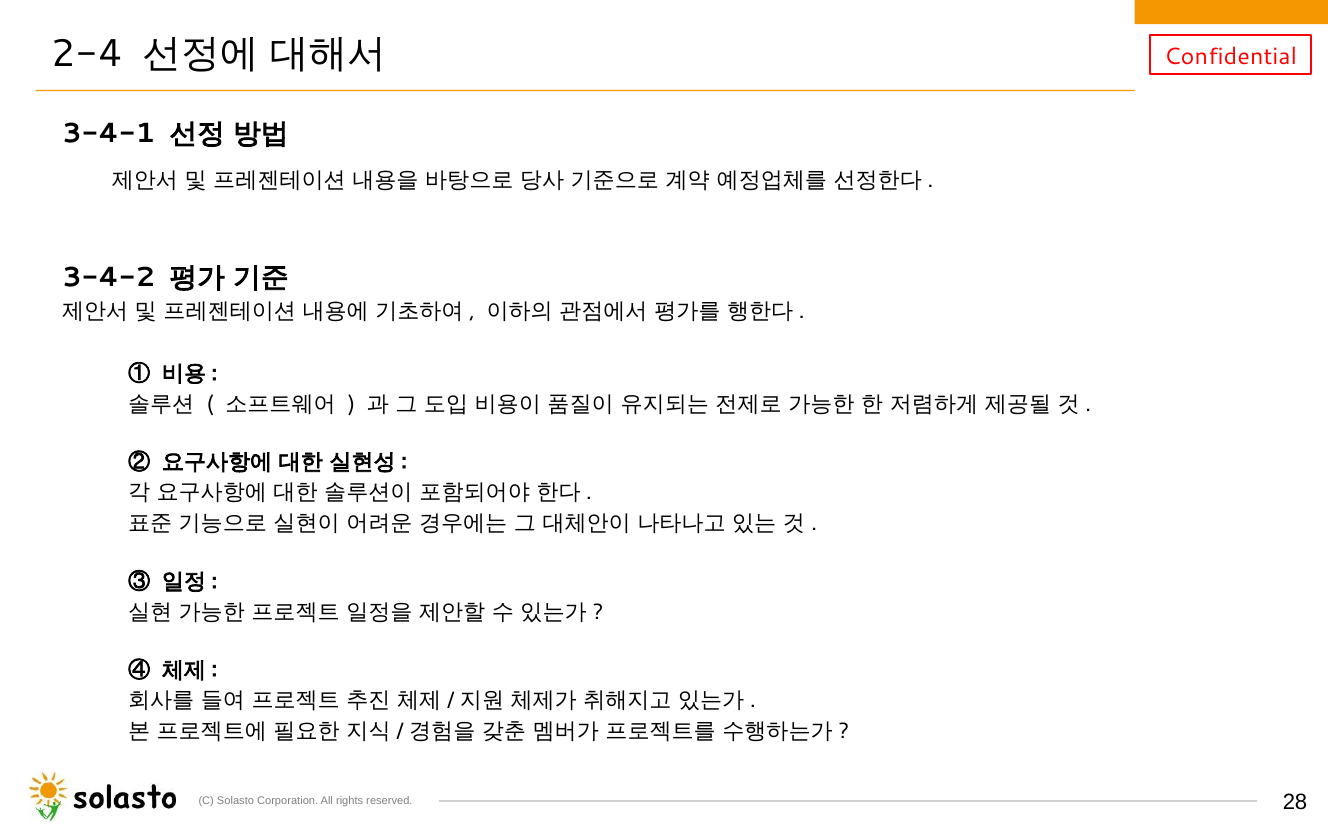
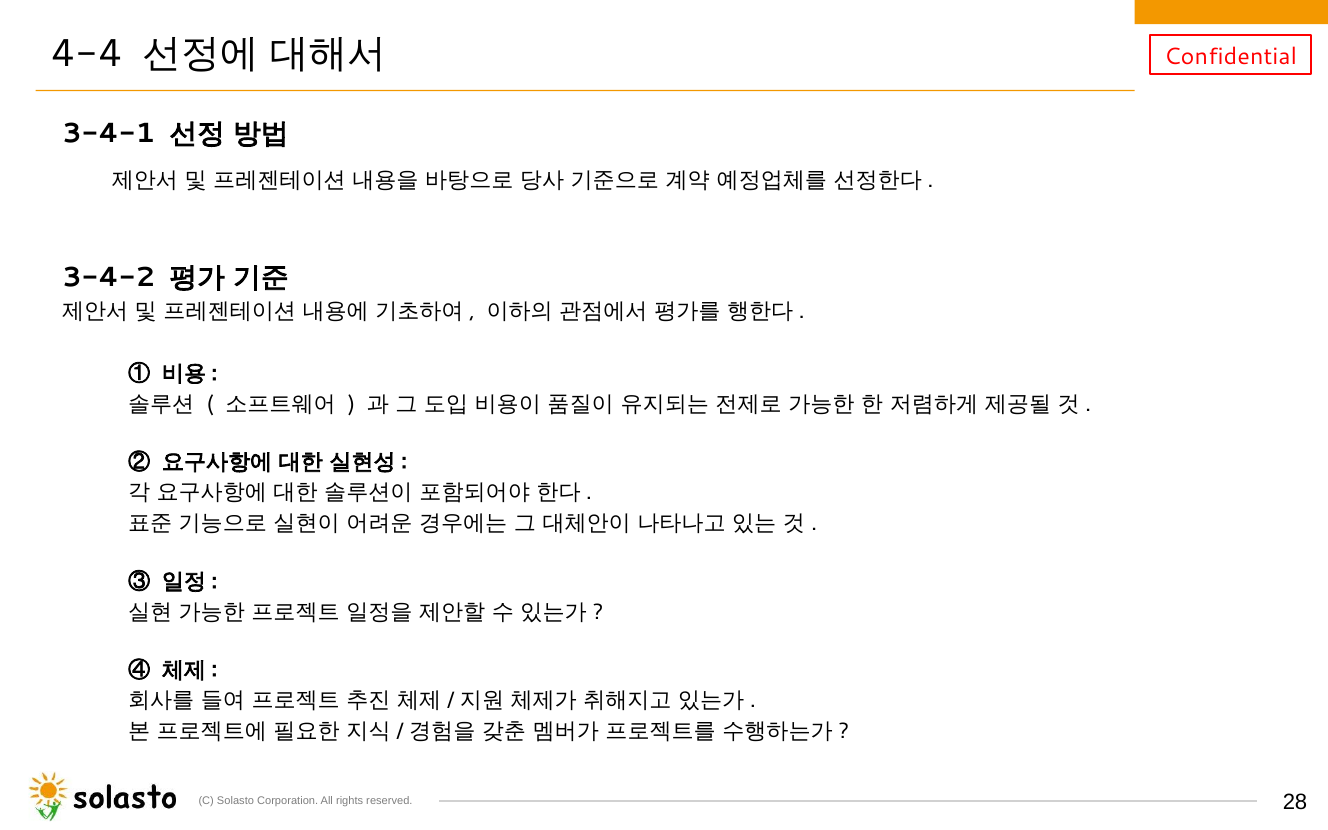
2-4: 2-4 -> 4-4 (87, 54)
